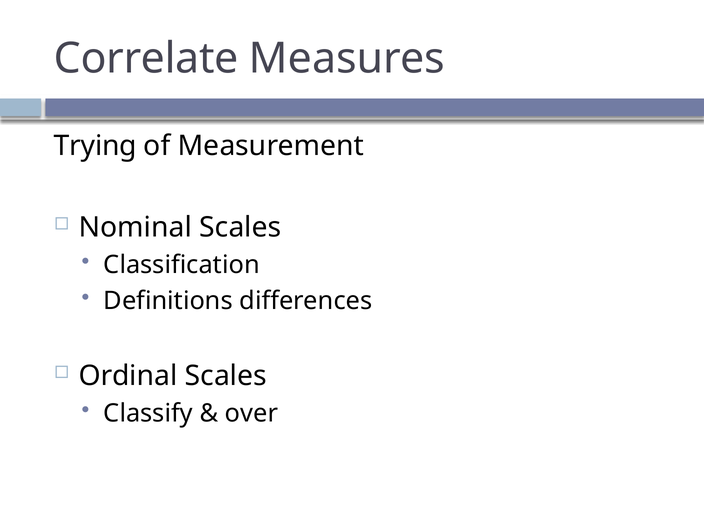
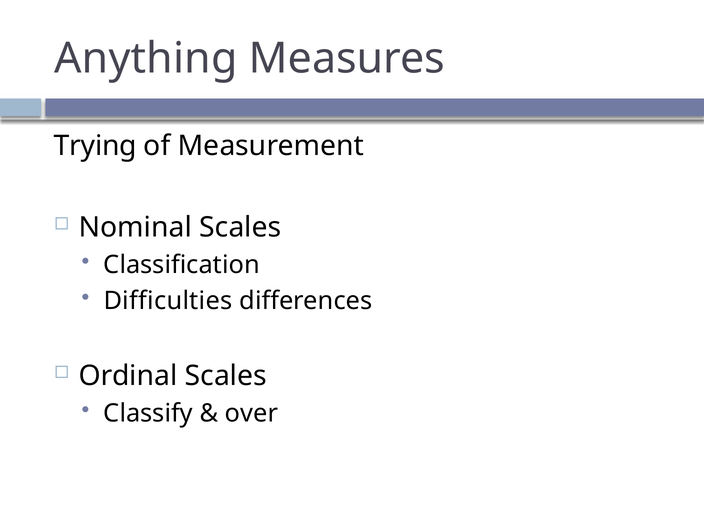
Correlate: Correlate -> Anything (146, 59)
Definitions: Definitions -> Difficulties (168, 301)
